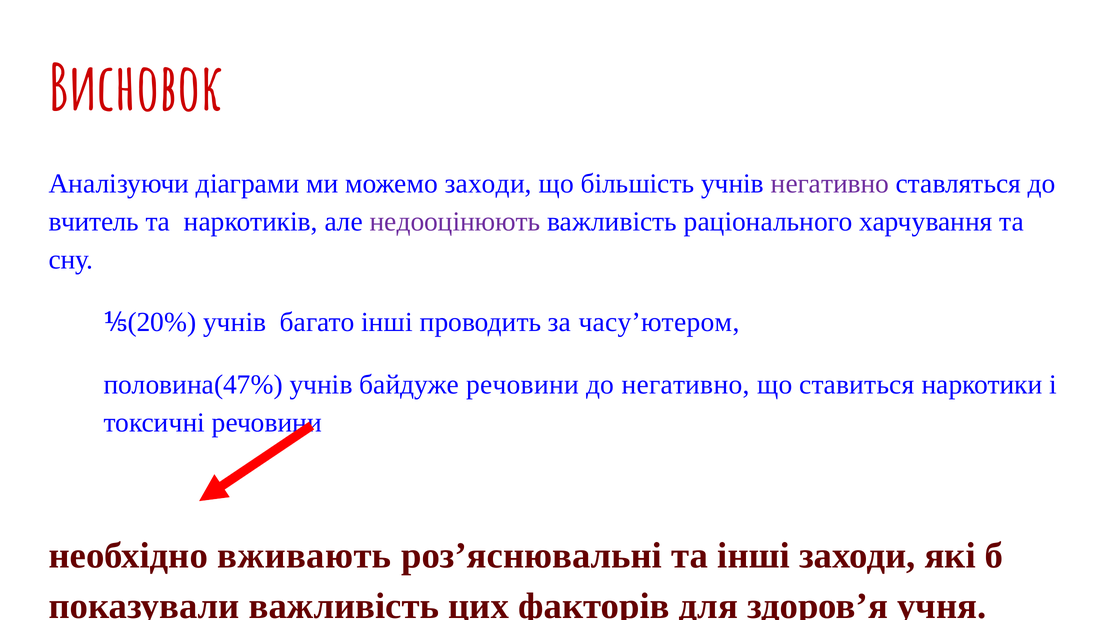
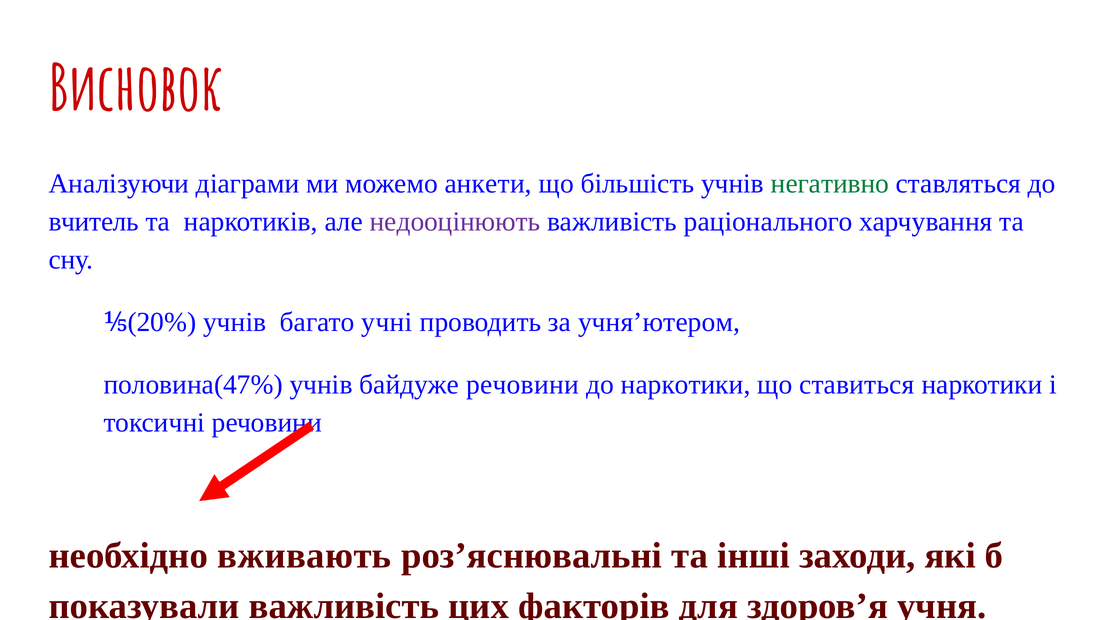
можемо заходи: заходи -> анкети (488, 184)
негативно colour: purple -> green (830, 184)
багато інші: інші -> учні (387, 322)
часу’ютером: часу’ютером -> учня’ютером (659, 322)
до негативно: негативно -> наркотики (686, 385)
